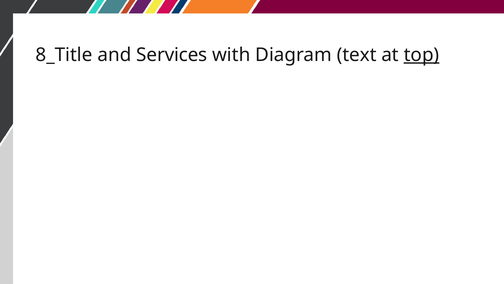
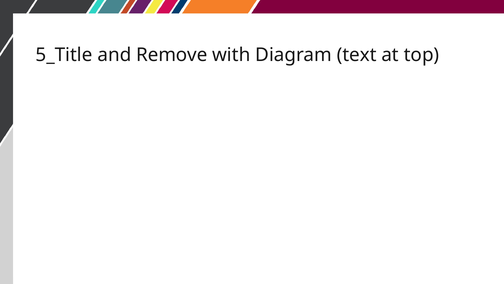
8_Title: 8_Title -> 5_Title (64, 55)
Services: Services -> Remove (172, 55)
top underline: present -> none (422, 55)
